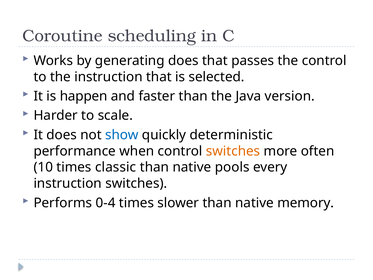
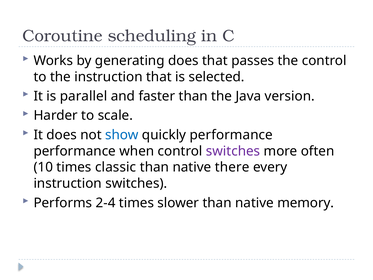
happen: happen -> parallel (84, 96)
quickly deterministic: deterministic -> performance (231, 135)
switches colour: orange -> purple (233, 151)
pools: pools -> there (232, 167)
0-4: 0-4 -> 2-4 (106, 203)
